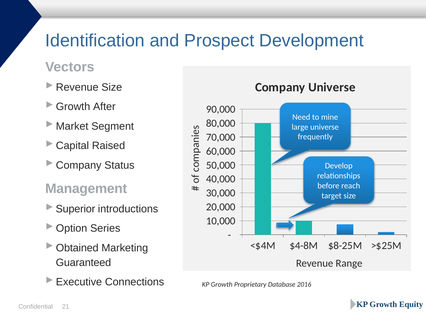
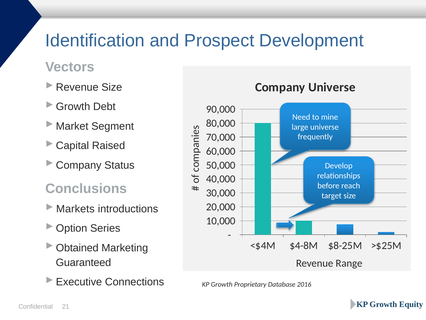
After: After -> Debt (104, 107)
Management: Management -> Conclusions (86, 189)
Superior: Superior -> Markets (75, 209)
